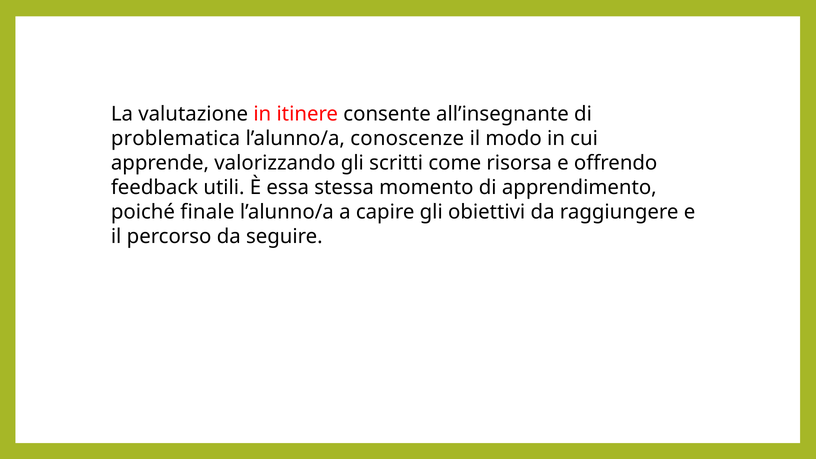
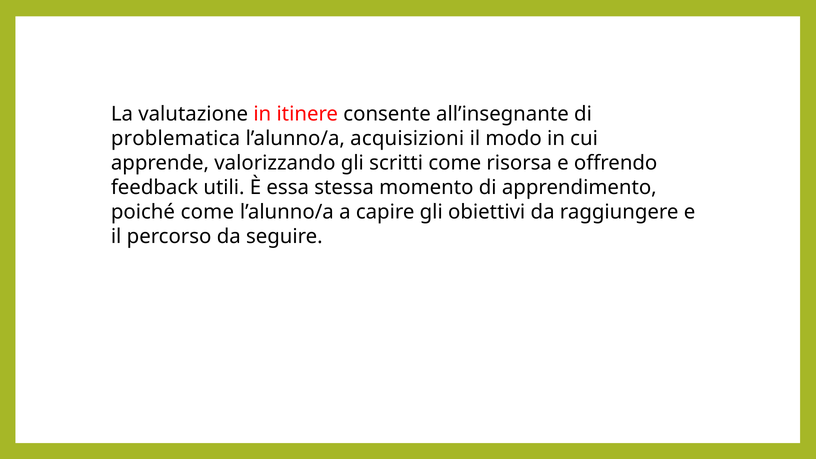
conoscenze: conoscenze -> acquisizioni (407, 138)
poiché finale: finale -> come (207, 212)
